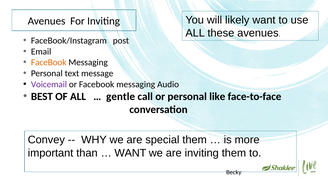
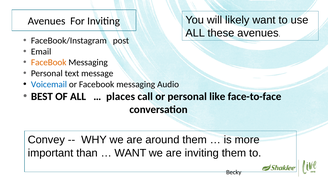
Voicemail colour: purple -> blue (49, 85)
gentle: gentle -> places (121, 97)
special: special -> around (162, 140)
